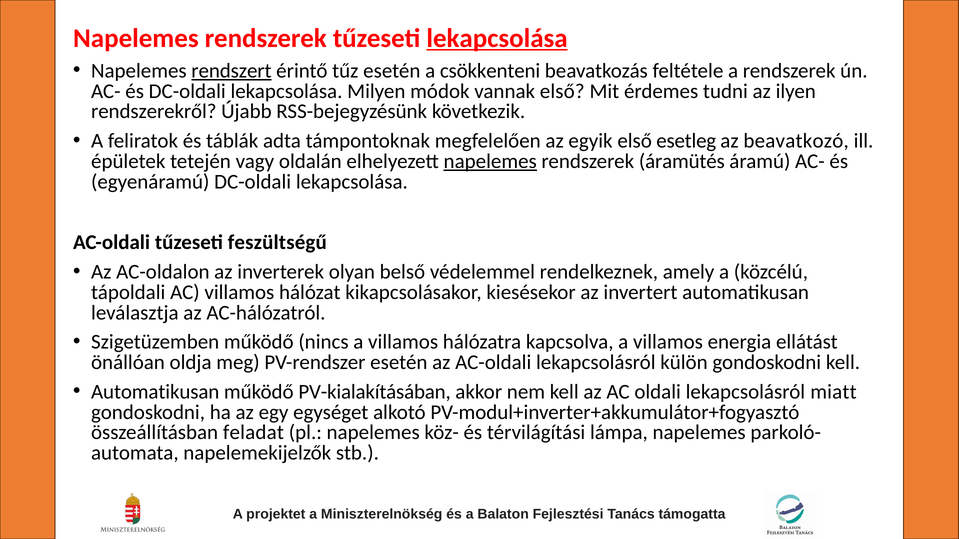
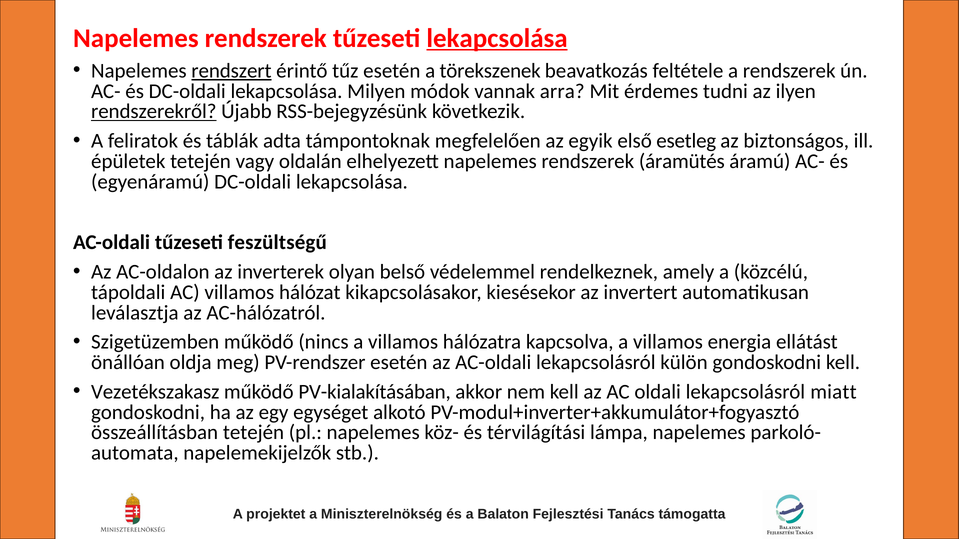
csökkenteni: csökkenteni -> törekszenek (490, 71)
vannak első: első -> arra (562, 91)
rendszerekről underline: none -> present (154, 112)
beavatkozó: beavatkozó -> biztonságos (796, 141)
napelemes underline: present -> none (490, 161)
Automatikusan: Automatikusan -> Vezetékszakasz (155, 392)
összeállításban feladat: feladat -> tetején (254, 433)
